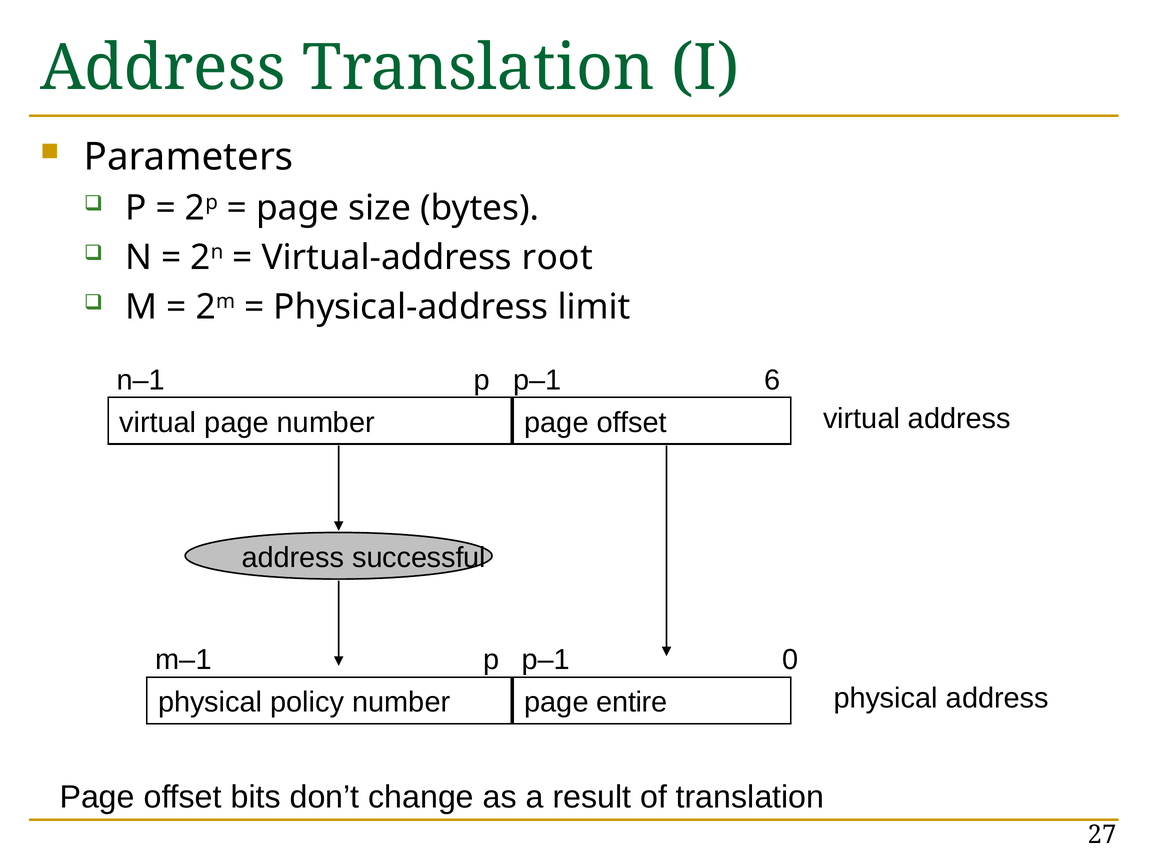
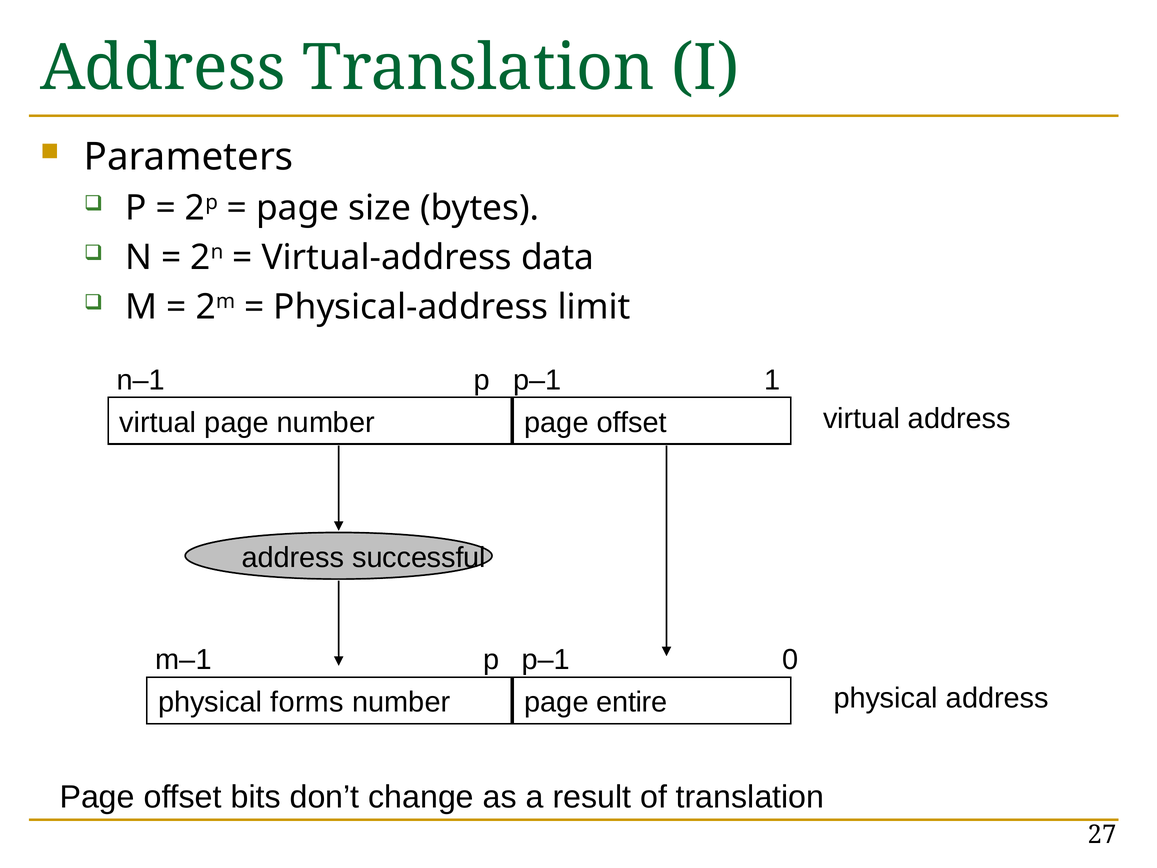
root: root -> data (558, 258)
6: 6 -> 1 (772, 380)
policy: policy -> forms (307, 702)
